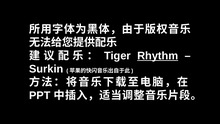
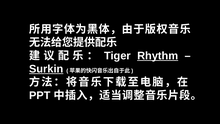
Surkin underline: none -> present (46, 69)
